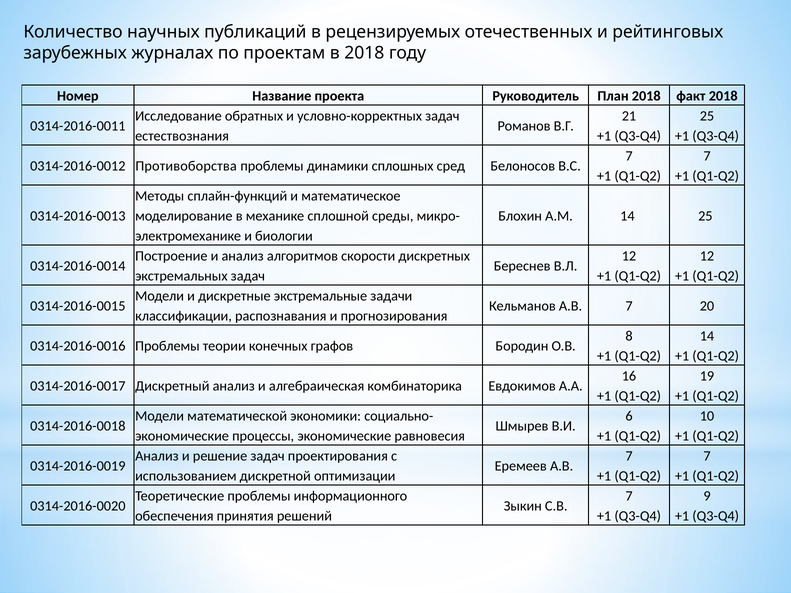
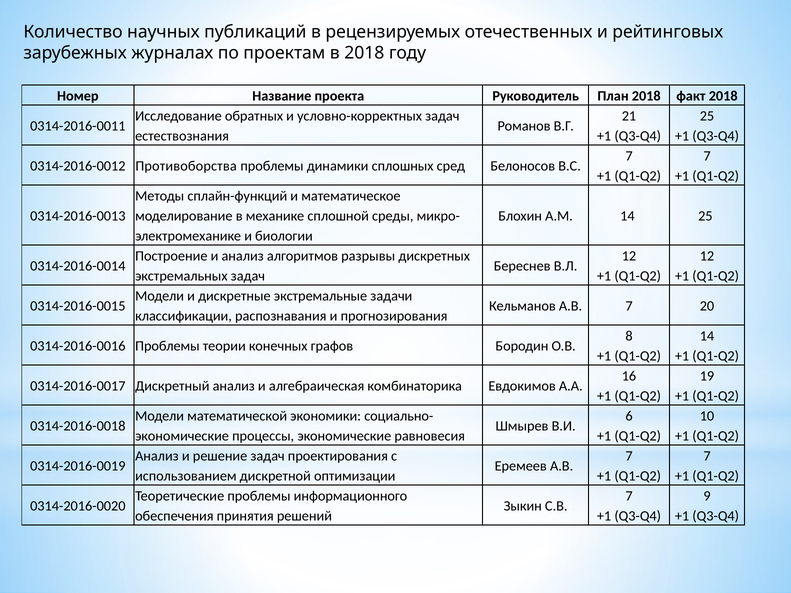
скорости: скорости -> разрывы (368, 256)
